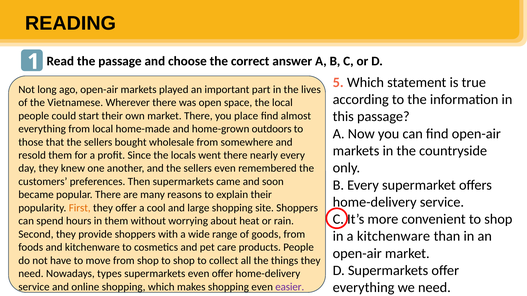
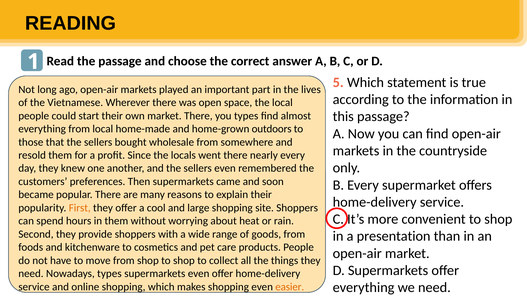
you place: place -> types (246, 116)
a kitchenware: kitchenware -> presentation (394, 237)
easier colour: purple -> orange (290, 287)
